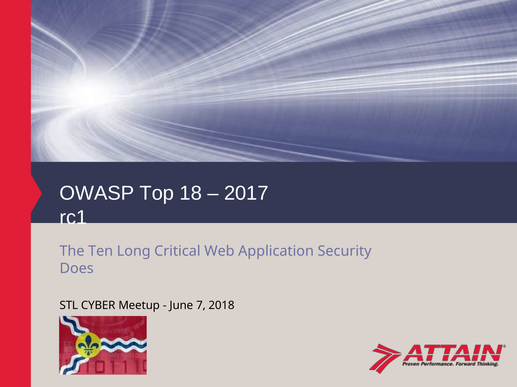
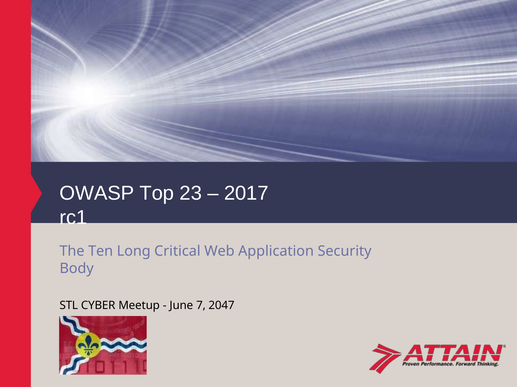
18: 18 -> 23 (191, 194)
Does: Does -> Body (77, 269)
2018: 2018 -> 2047 (222, 306)
